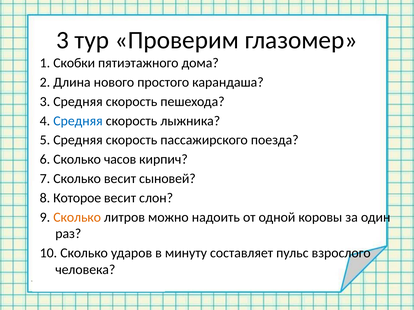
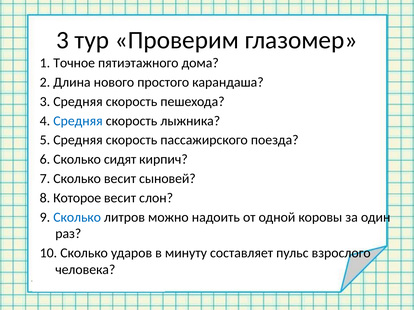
Скобки: Скобки -> Точное (74, 63)
часов: часов -> сидят (120, 160)
Сколько colour: orange -> blue (77, 218)
